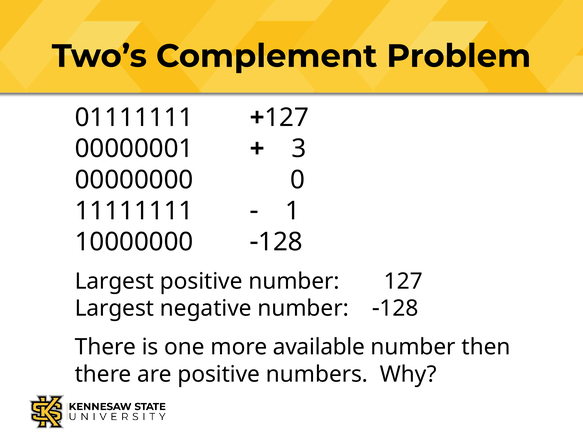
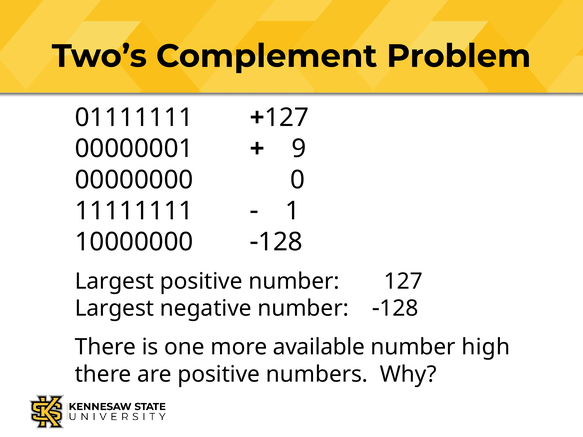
3: 3 -> 9 (299, 149)
then: then -> high (486, 347)
